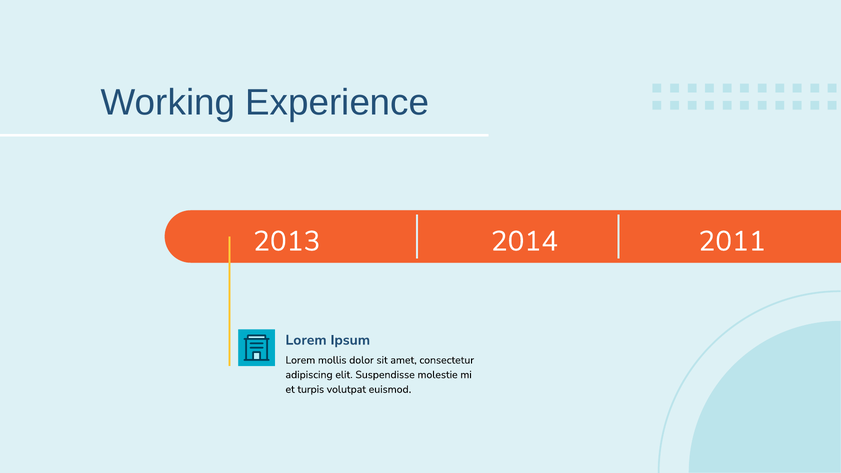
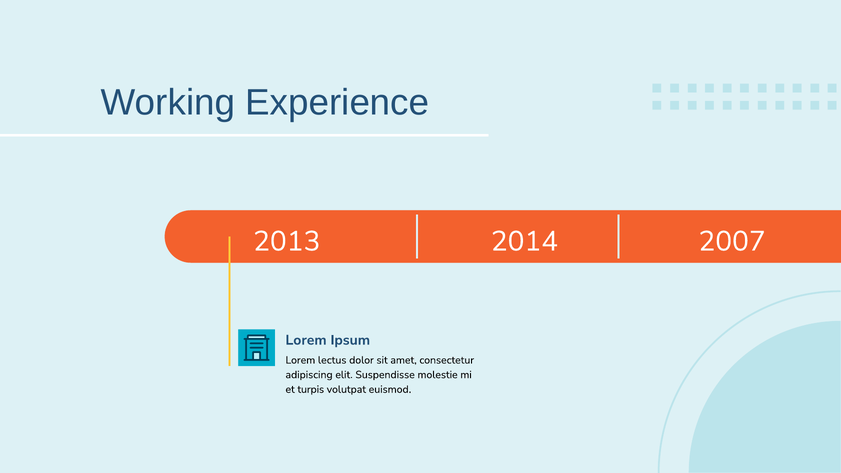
2011: 2011 -> 2007 (732, 241)
mollis: mollis -> lectus (332, 360)
